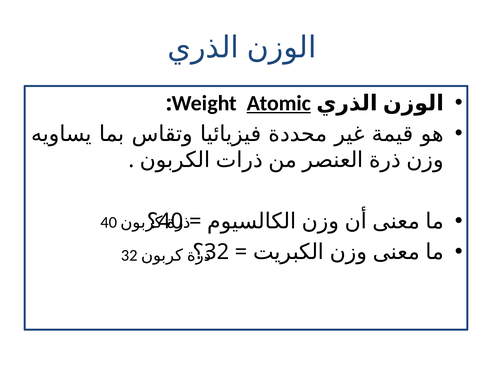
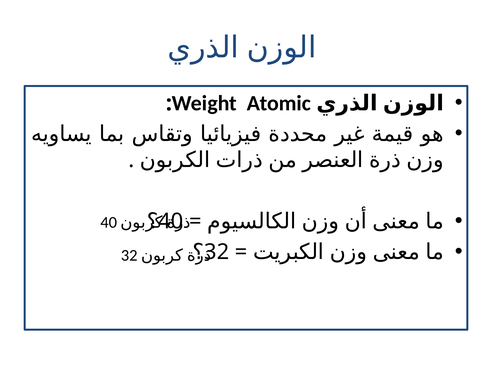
Atomic underline: present -> none (279, 103)
